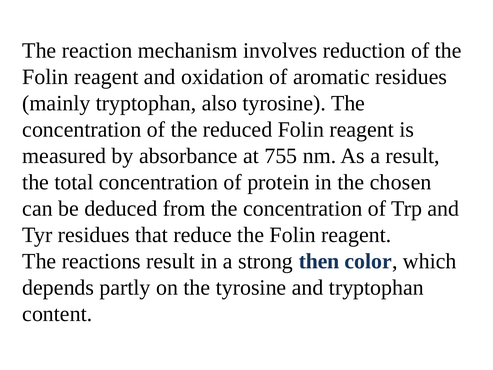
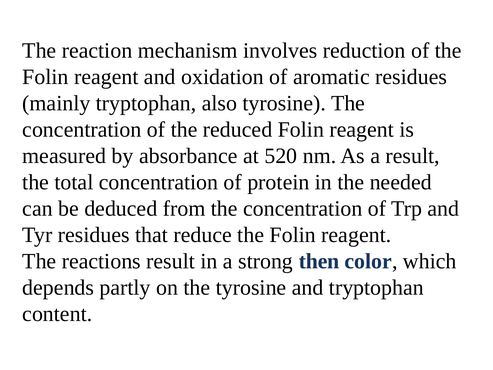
755: 755 -> 520 (281, 156)
chosen: chosen -> needed (401, 182)
